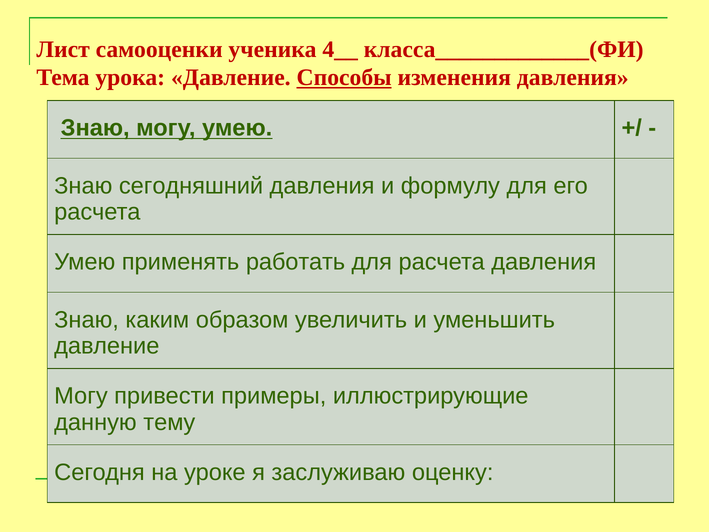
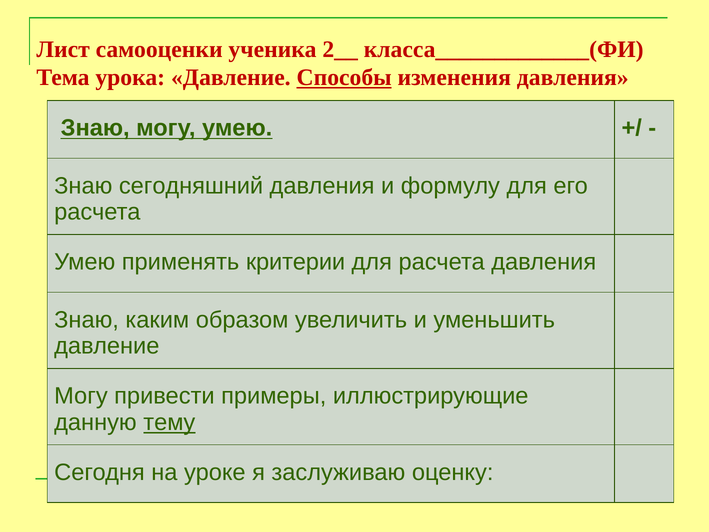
4__: 4__ -> 2__ (340, 49)
работать: работать -> критерии (296, 262)
тему underline: none -> present (169, 422)
